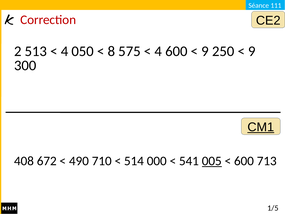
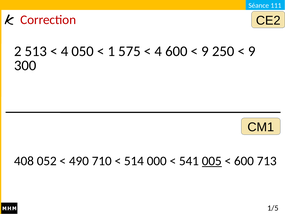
8: 8 -> 1 (111, 51)
CM1 underline: present -> none (261, 127)
672: 672 -> 052 (47, 161)
